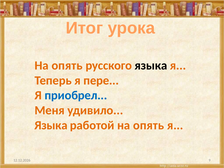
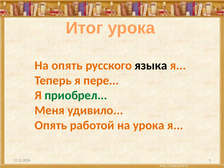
приобрел colour: blue -> green (76, 95)
Языка: Языка -> Опять (51, 125)
работой на опять: опять -> урока (149, 125)
